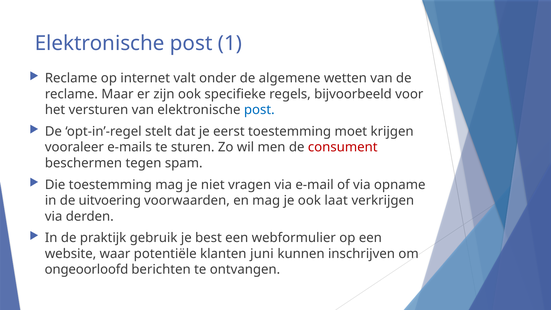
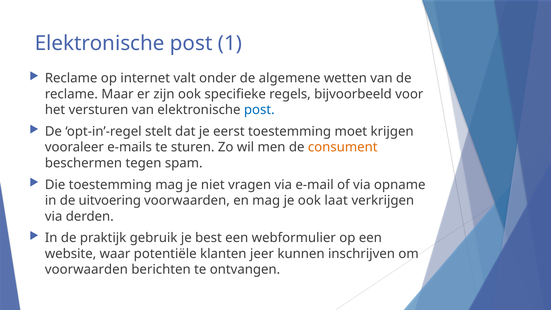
consument colour: red -> orange (343, 147)
juni: juni -> jeer (262, 254)
ongeoorloofd: ongeoorloofd -> voorwaarden (86, 270)
